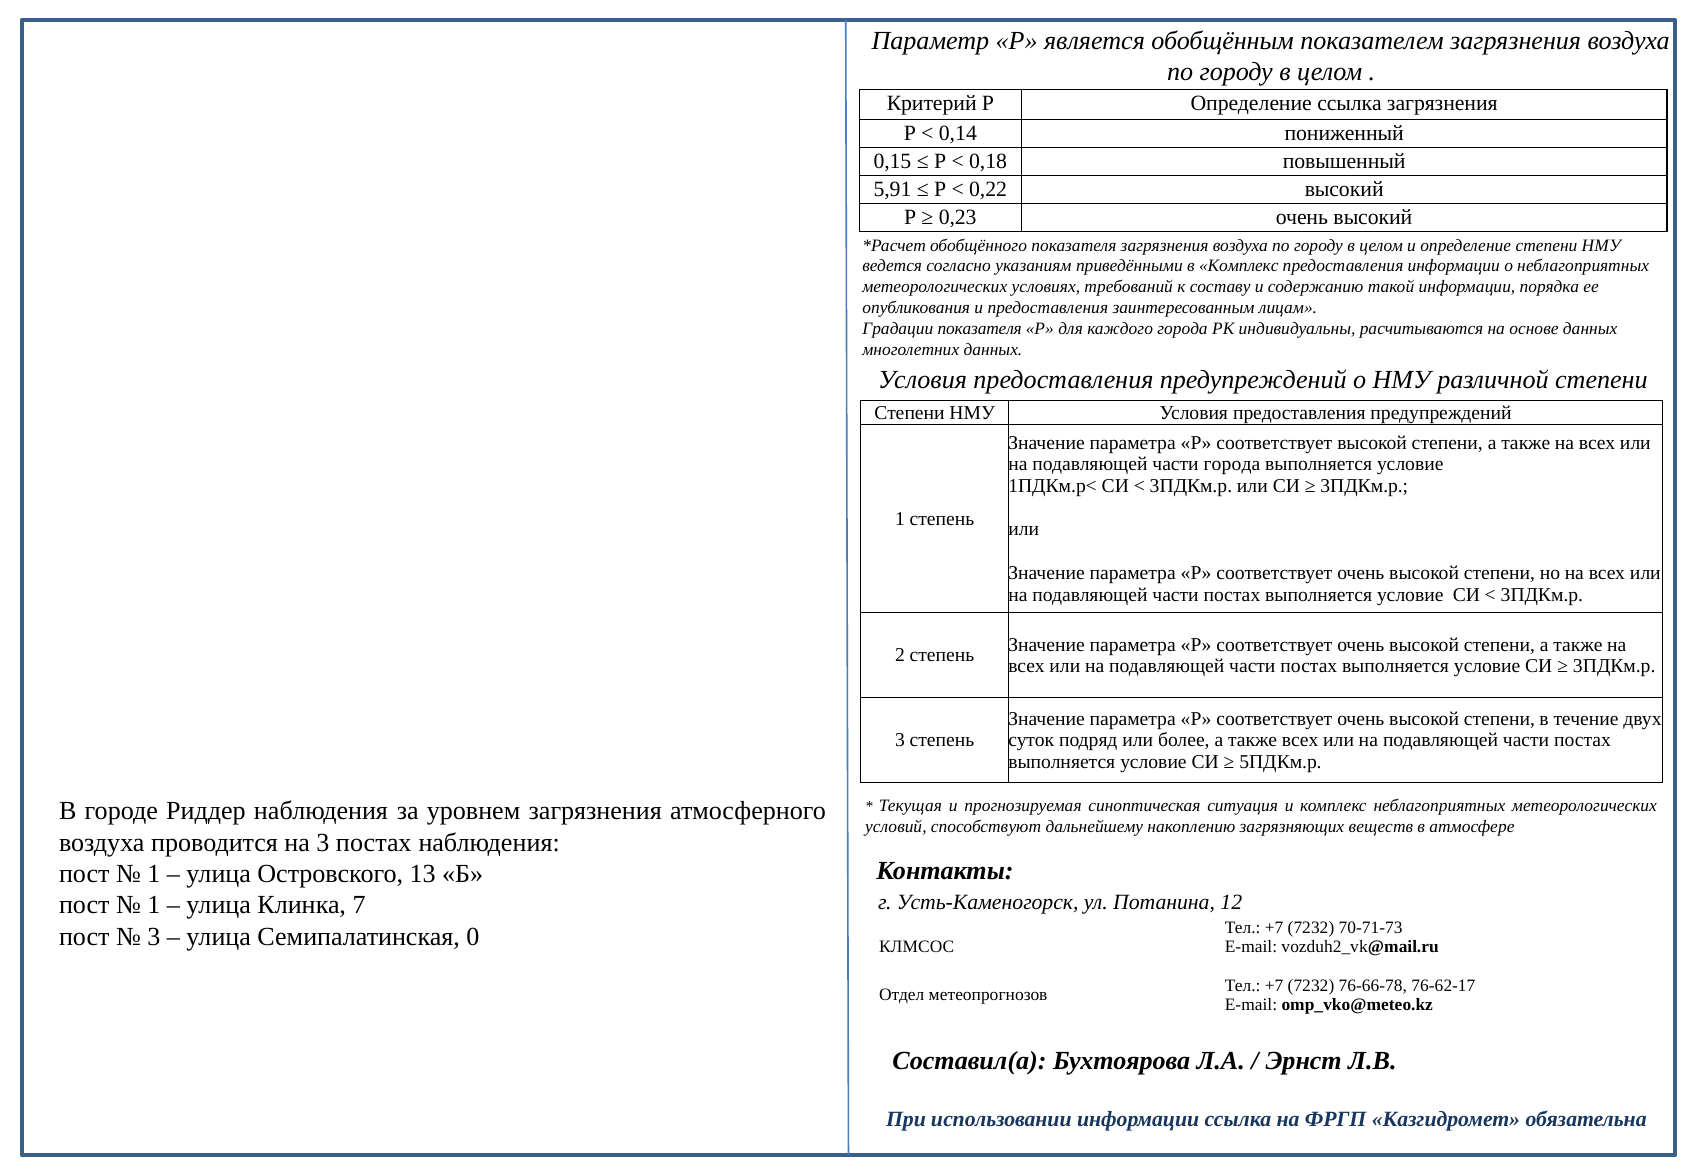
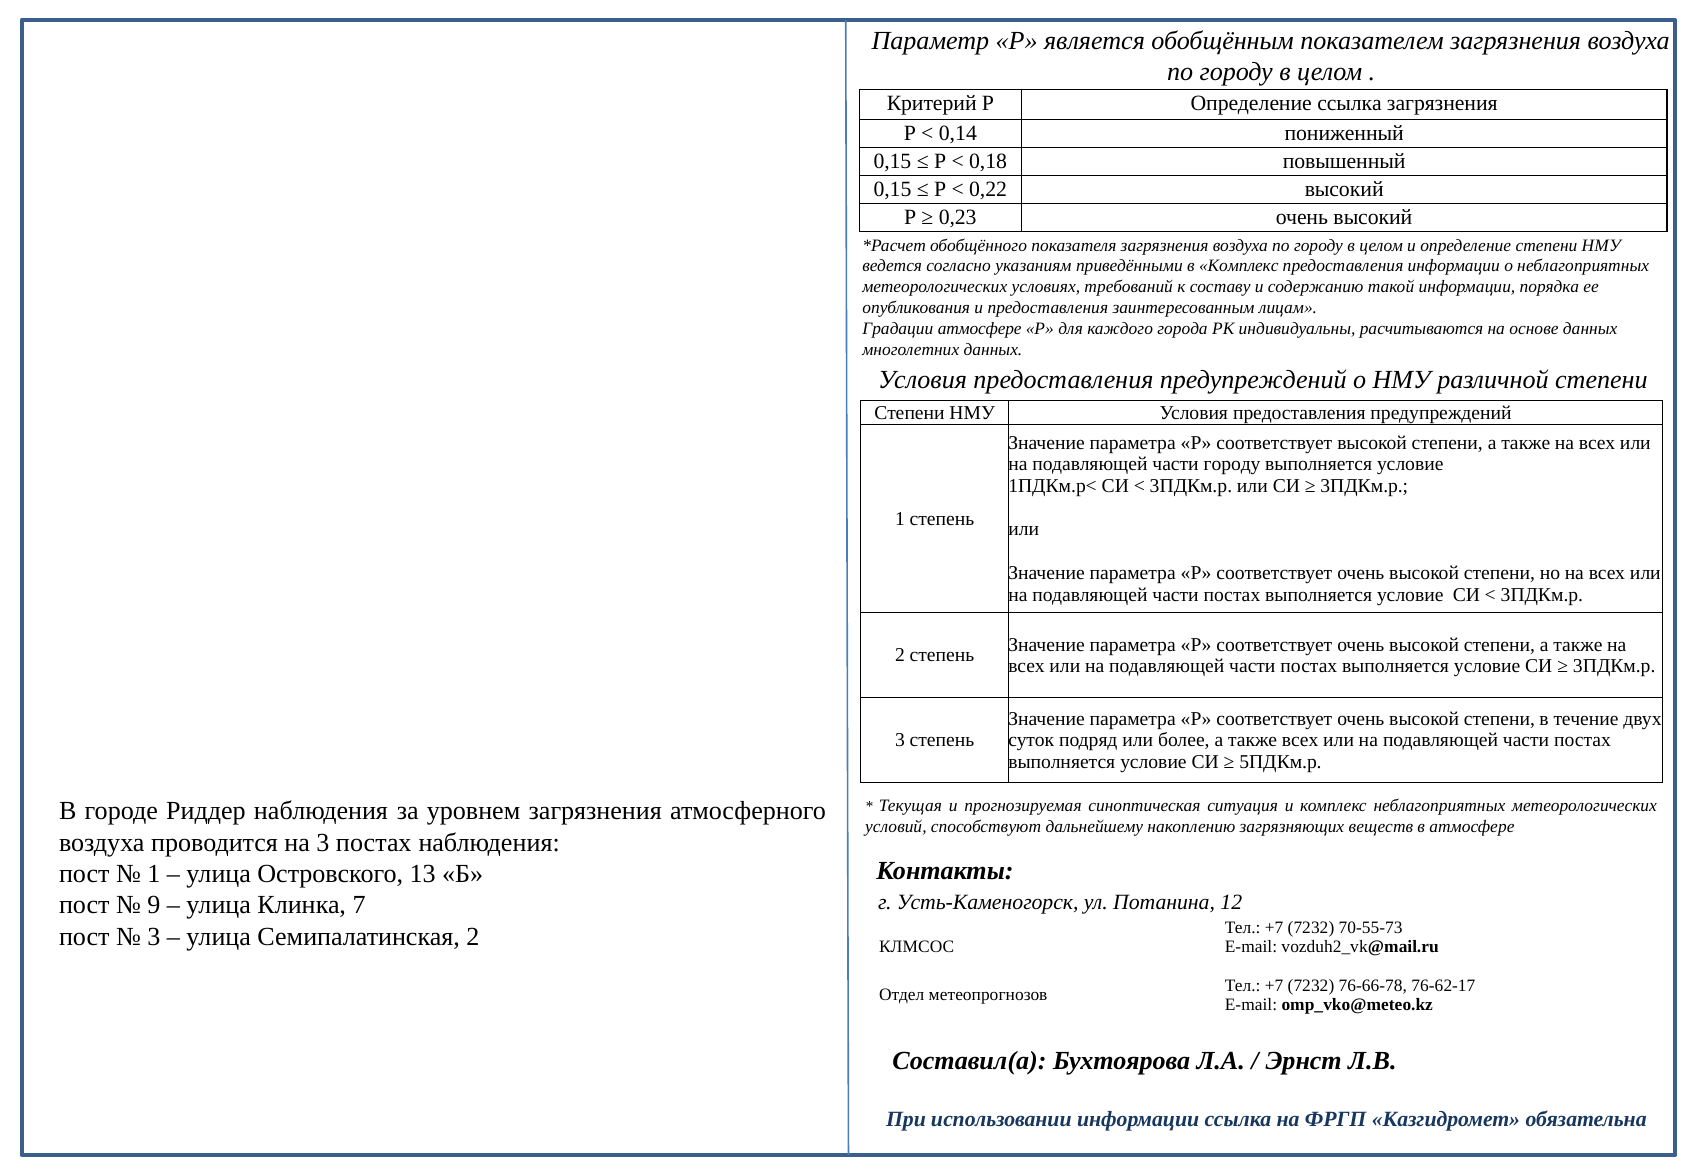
5,91: 5,91 -> 0,15 (892, 190)
Градации показателя: показателя -> атмосфере (980, 329)
части города: города -> городу (1232, 464)
1: 1 -> 9 (154, 905)
70-71-73: 70-71-73 -> 70-55-73 (1371, 928)
Семипалатинская 0: 0 -> 2 (473, 936)
